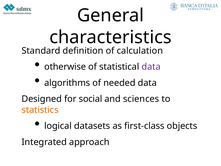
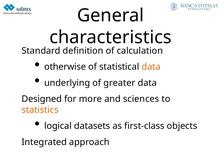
data colour: purple -> orange (151, 67)
algorithms: algorithms -> underlying (67, 83)
needed: needed -> greater (119, 83)
social: social -> more (90, 99)
